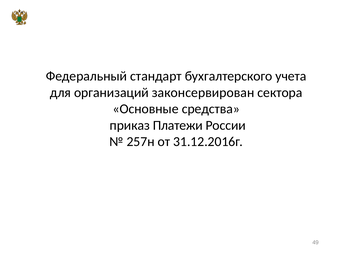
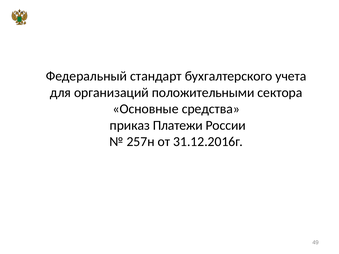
законсервирован: законсервирован -> положительными (203, 93)
